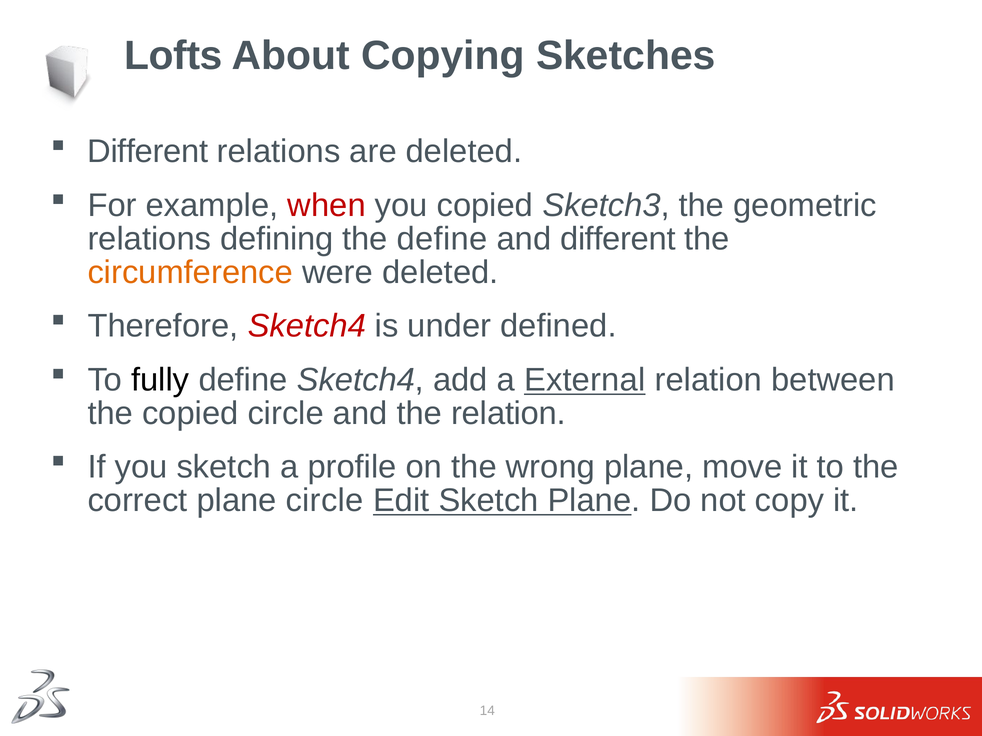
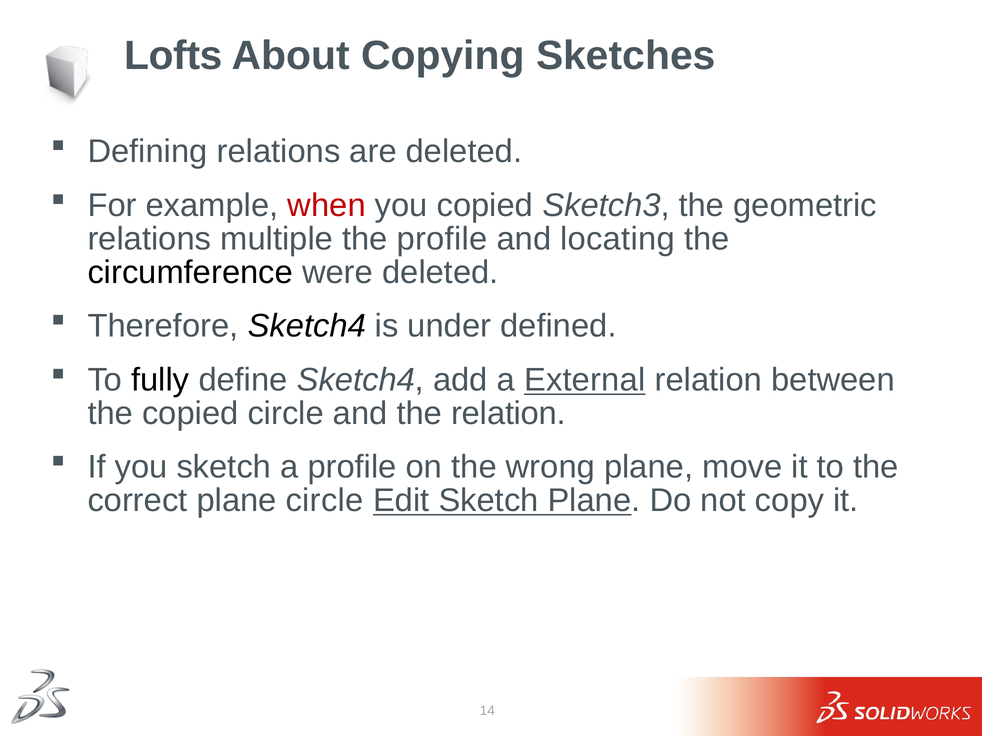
Different: Different -> Defining (148, 152)
defining: defining -> multiple (277, 239)
the define: define -> profile (442, 239)
and different: different -> locating (618, 239)
circumference colour: orange -> black (190, 272)
Sketch4 colour: red -> black (307, 326)
